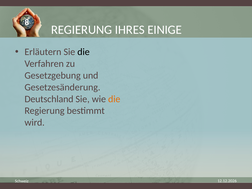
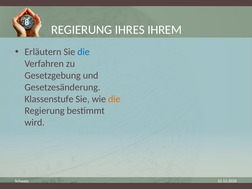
EINIGE: EINIGE -> IHREM (165, 30)
die colour: black -> blue (84, 52)
Deutschland: Deutschland -> Klassenstufe (49, 99)
